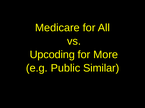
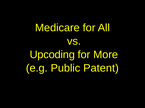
Similar: Similar -> Patent (101, 69)
